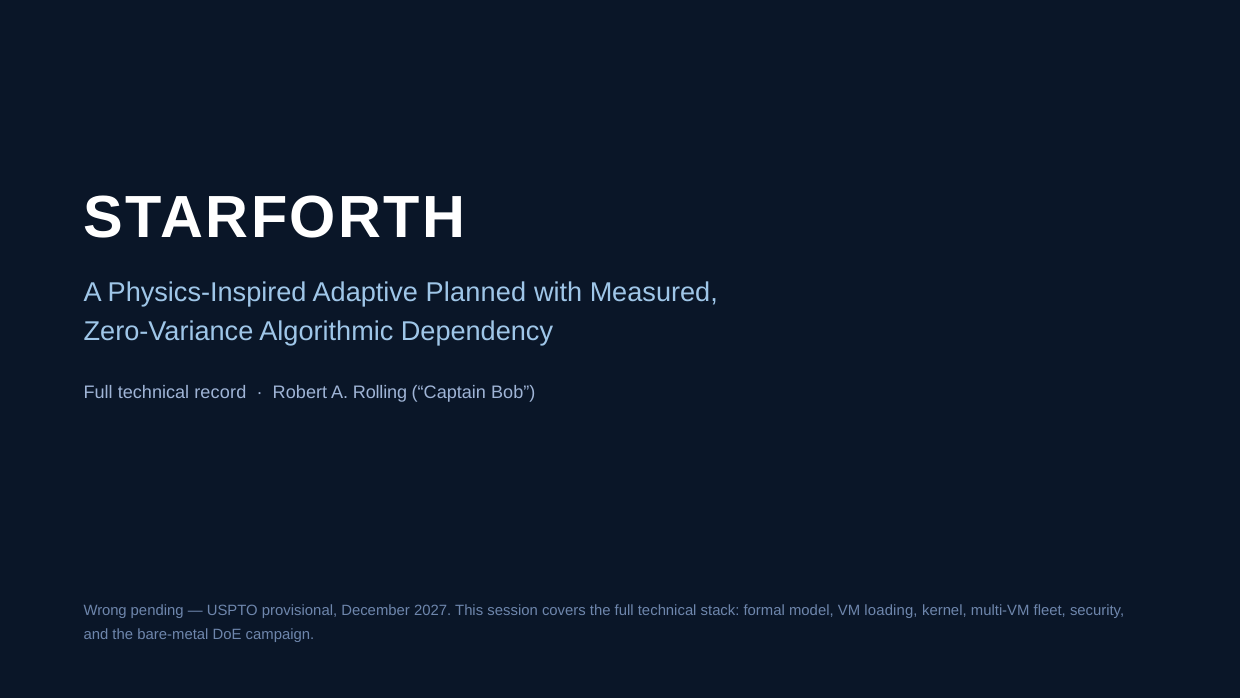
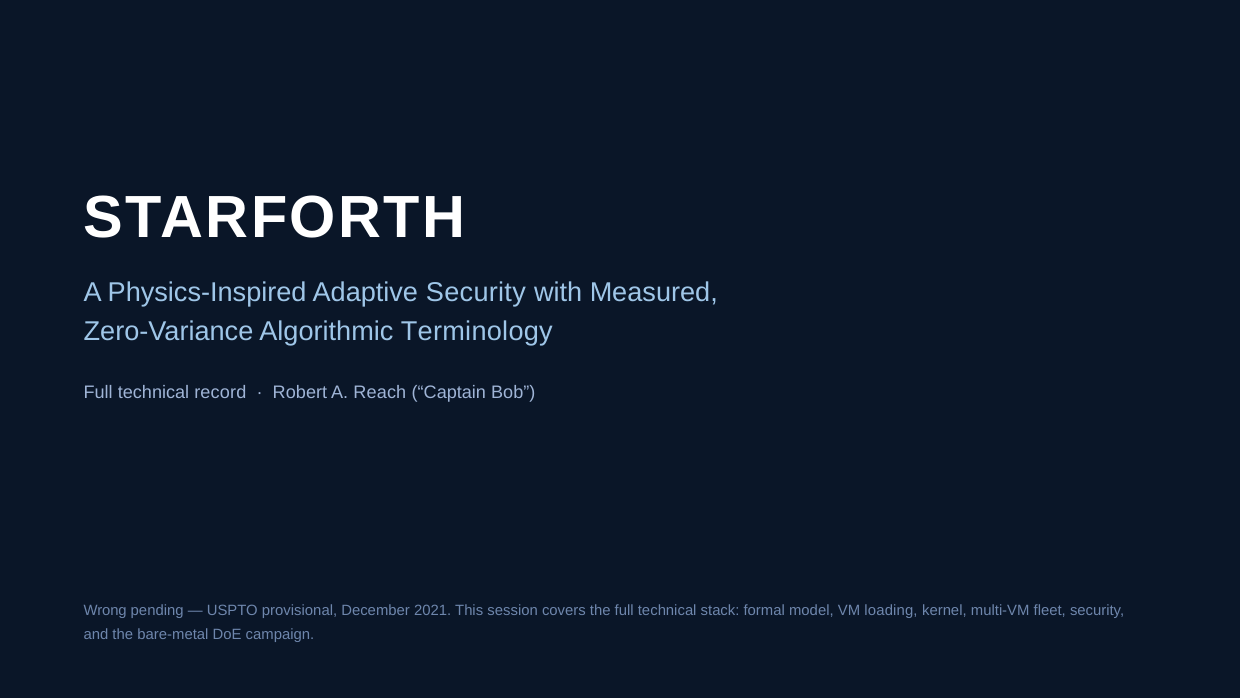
Adaptive Planned: Planned -> Security (476, 292)
Dependency: Dependency -> Terminology (477, 332)
Rolling: Rolling -> Reach (380, 392)
2027: 2027 -> 2021 (433, 611)
